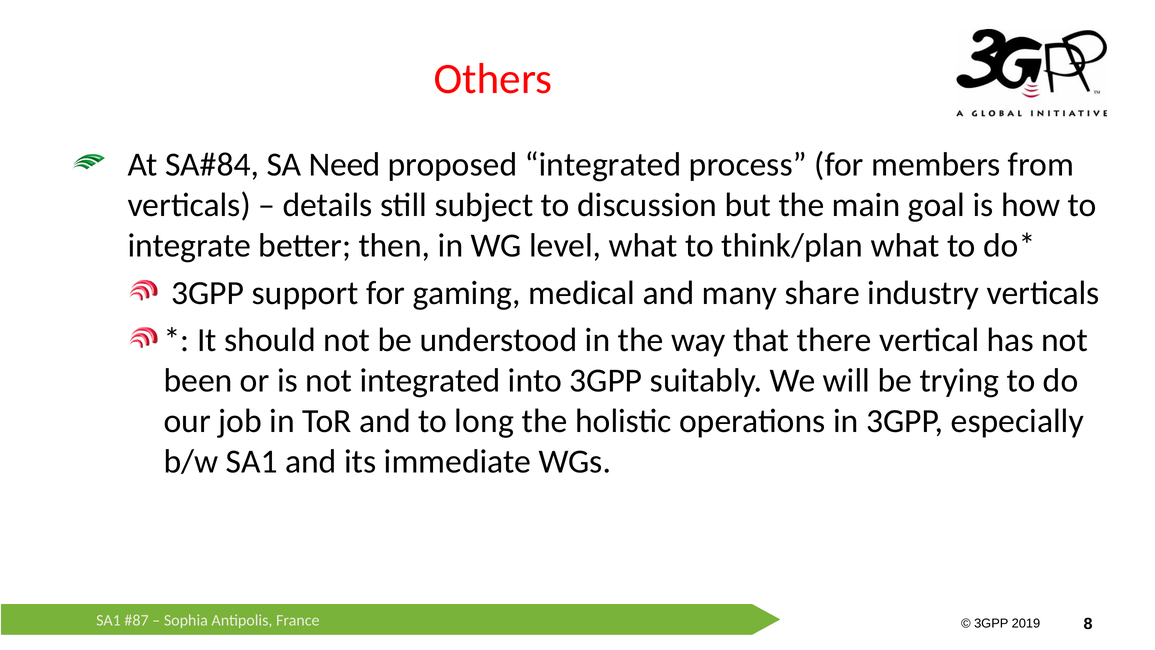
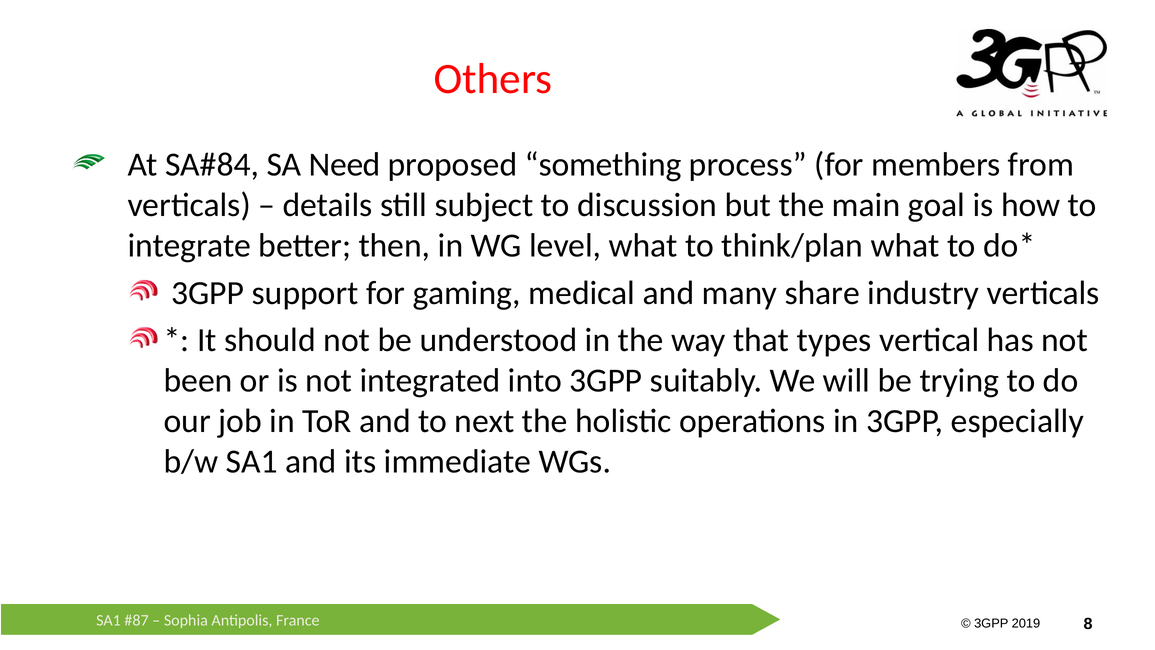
proposed integrated: integrated -> something (603, 165)
there: there -> types (834, 340)
long: long -> next (484, 421)
